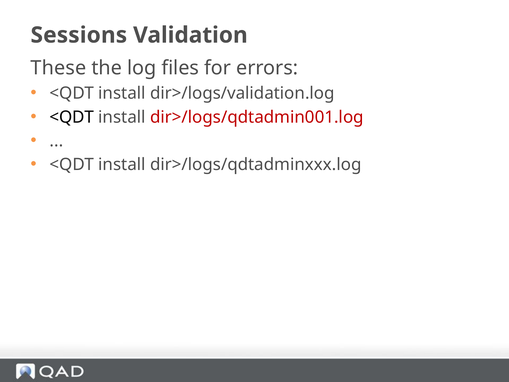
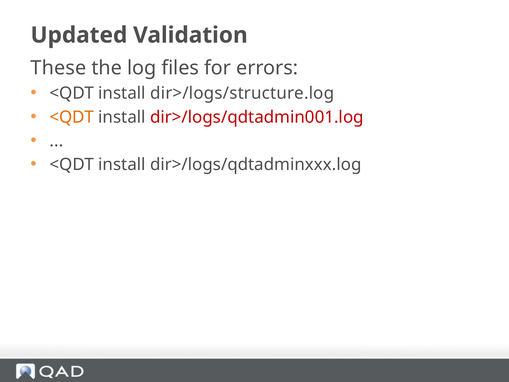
Sessions: Sessions -> Updated (79, 35)
dir>/logs/validation.log: dir>/logs/validation.log -> dir>/logs/structure.log (242, 93)
<QDT colour: black -> orange (72, 117)
